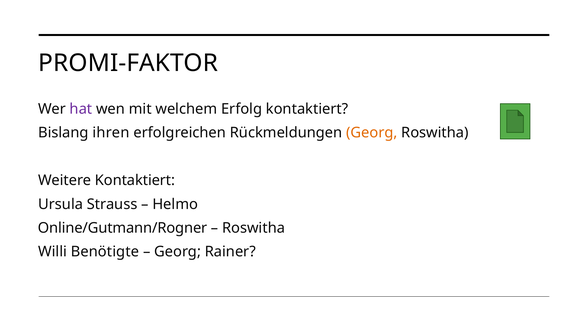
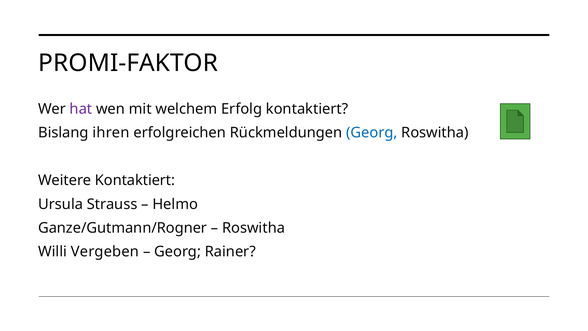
Georg colour: orange -> blue (372, 133)
Online/Gutmann/Rogner: Online/Gutmann/Rogner -> Ganze/Gutmann/Rogner (123, 228)
Benötigte: Benötigte -> Vergeben (105, 252)
